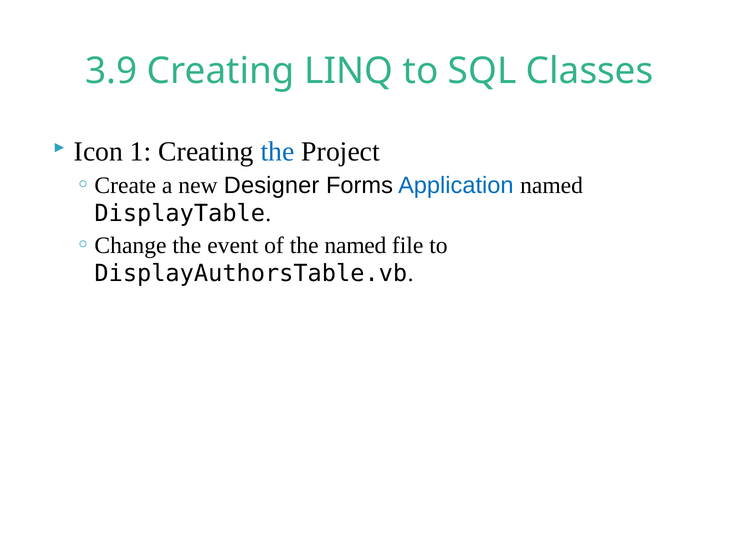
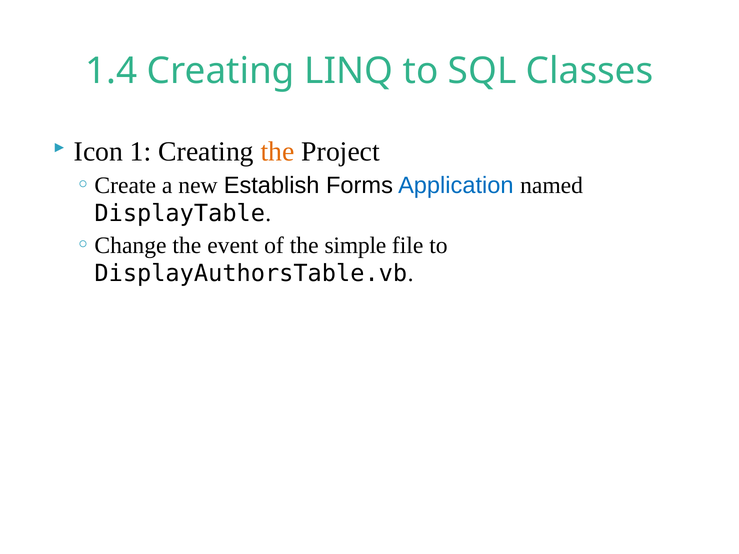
3.9: 3.9 -> 1.4 (111, 71)
the colour: blue -> orange (278, 152)
Designer: Designer -> Establish (272, 185)
the named: named -> simple (355, 245)
